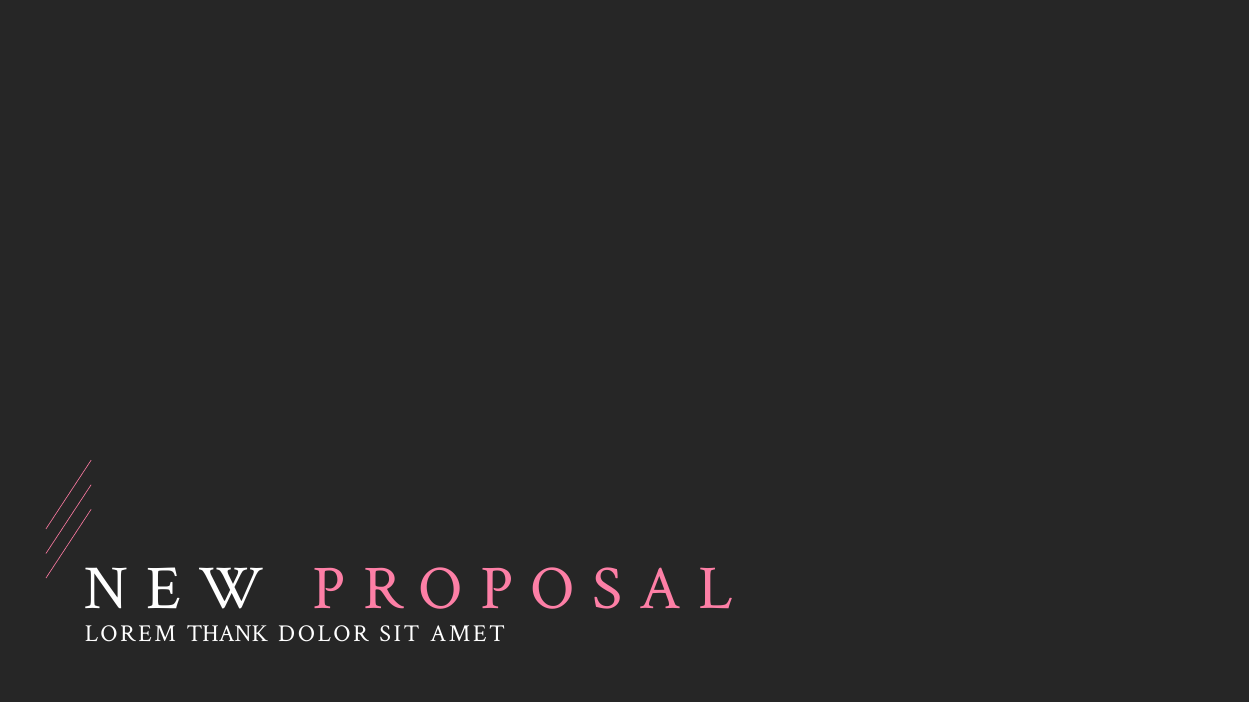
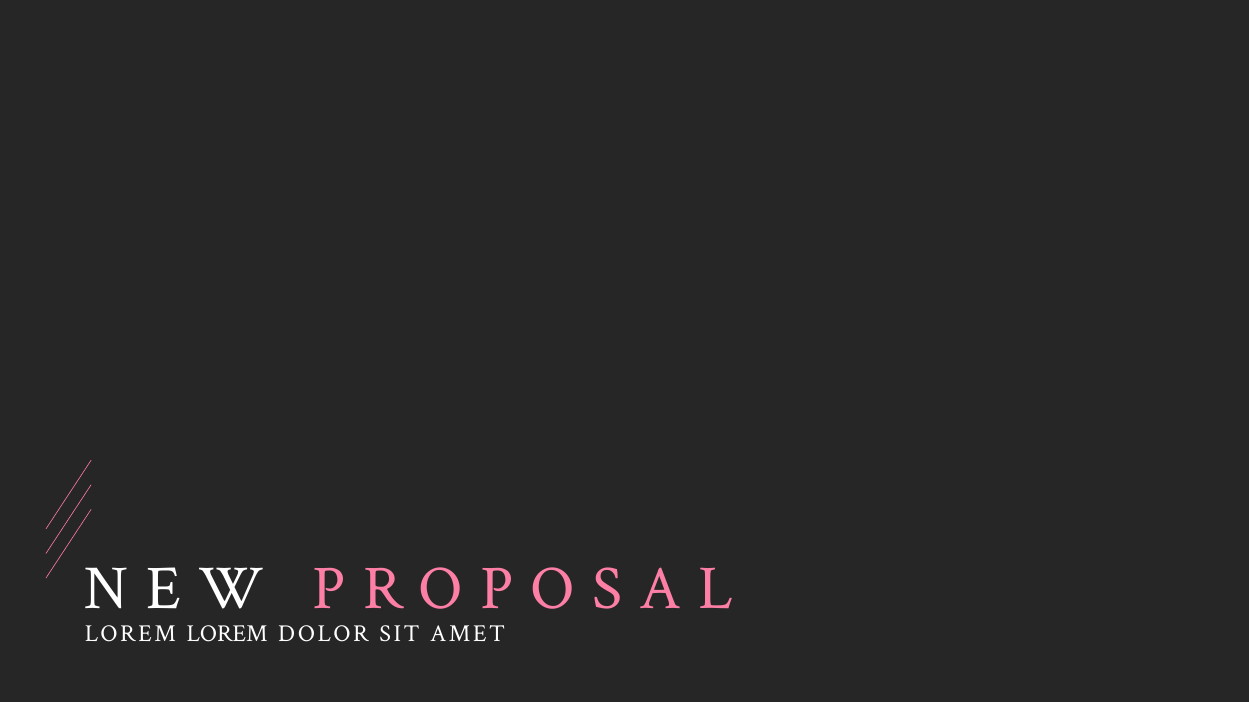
LOREM THANK: THANK -> LOREM (227, 634)
